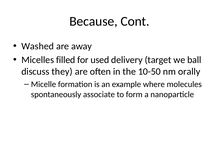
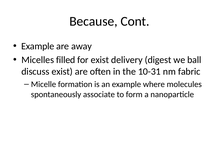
Washed: Washed -> Example (38, 46)
for used: used -> exist (100, 60)
target: target -> digest (158, 60)
discuss they: they -> exist (62, 71)
10-50: 10-50 -> 10-31 (149, 71)
orally: orally -> fabric (189, 71)
